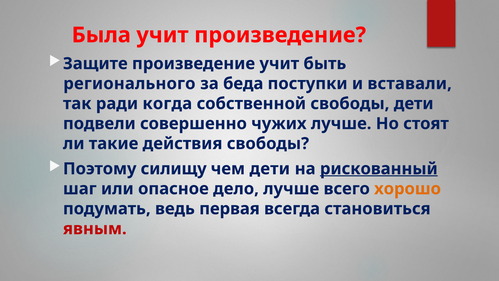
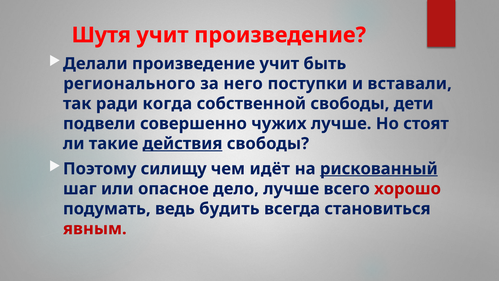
Была: Была -> Шутя (101, 35)
Защите: Защите -> Делали (95, 64)
беда: беда -> него (243, 84)
действия underline: none -> present (183, 143)
чем дети: дети -> идёт (270, 169)
хорошо colour: orange -> red (408, 189)
первая: первая -> будить (229, 209)
